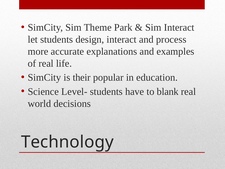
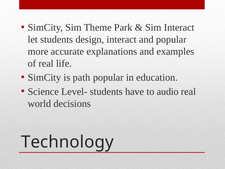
and process: process -> popular (171, 39)
their: their -> path (82, 77)
blank: blank -> audio (168, 91)
